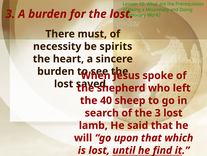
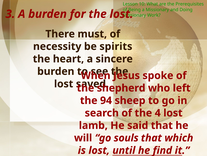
40: 40 -> 94 (106, 100)
the 3: 3 -> 4 (158, 112)
upon: upon -> souls (126, 137)
